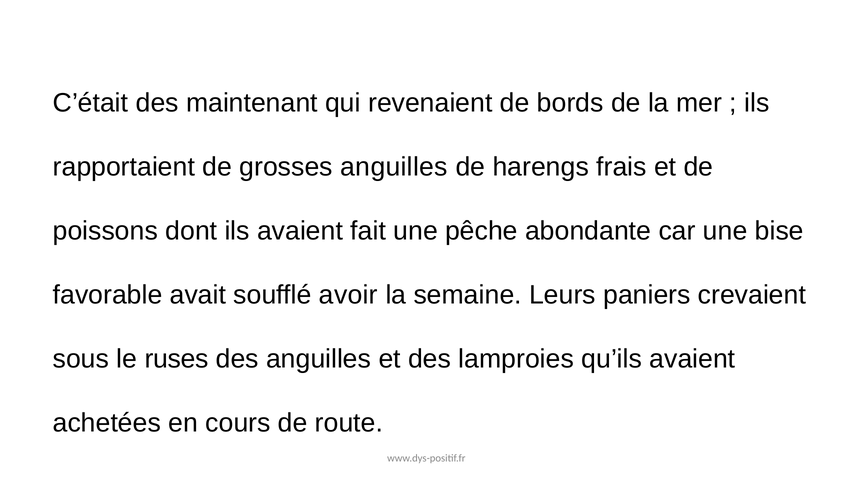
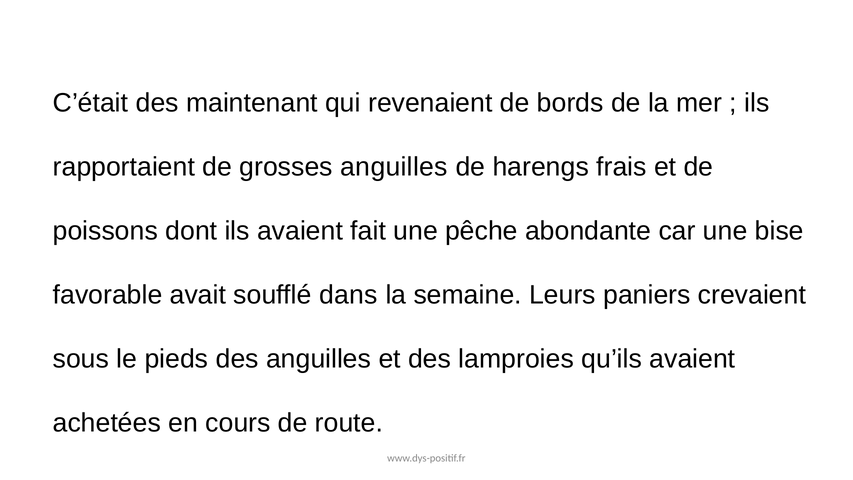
avoir: avoir -> dans (348, 295)
ruses: ruses -> pieds (176, 359)
